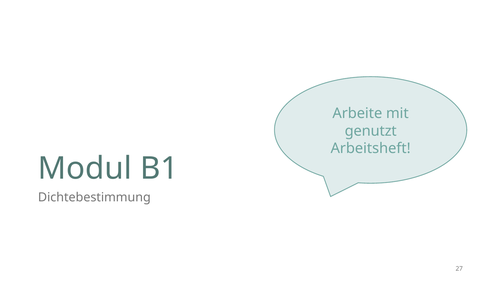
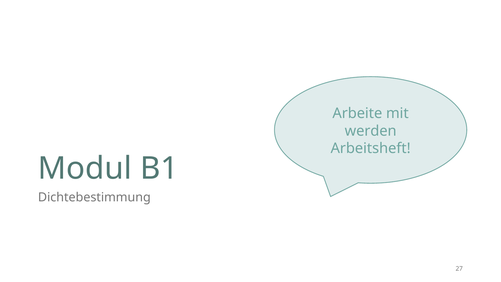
genutzt: genutzt -> werden (371, 131)
